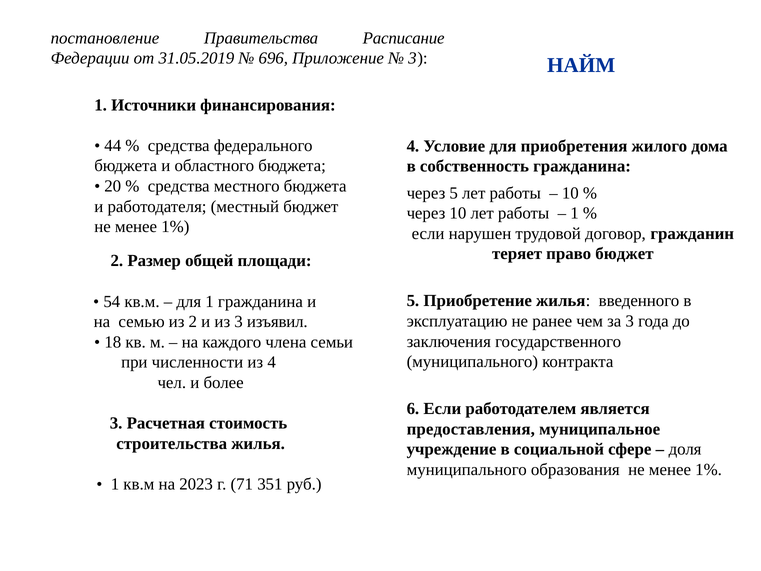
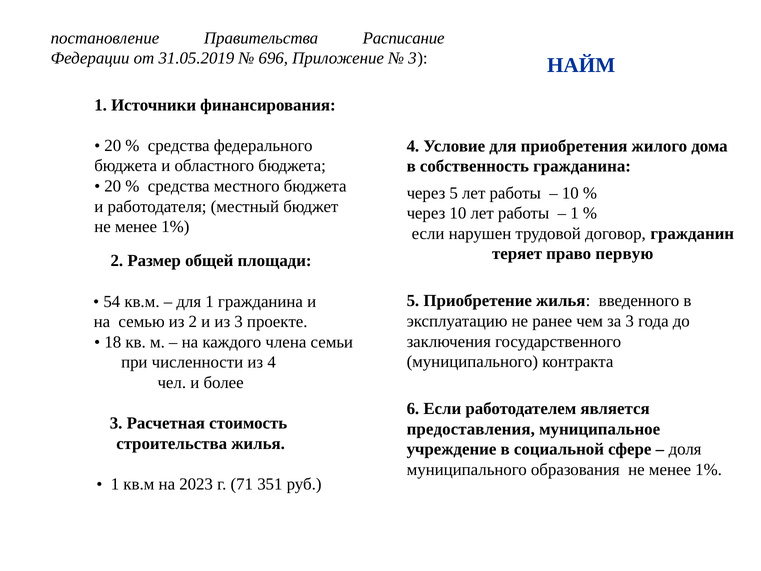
44: 44 -> 20 (113, 146)
право бюджет: бюджет -> первую (624, 254)
изъявил: изъявил -> проекте (277, 322)
